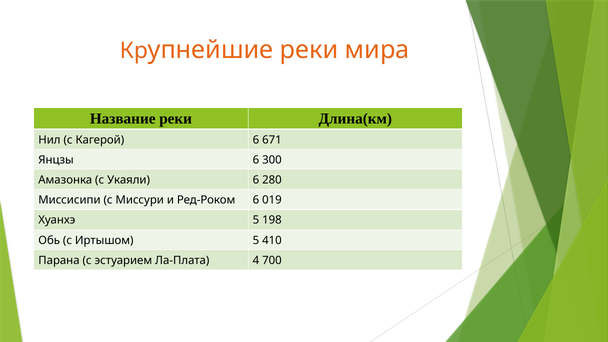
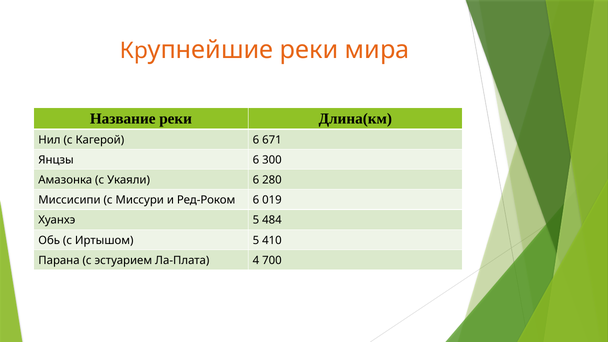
198: 198 -> 484 (272, 220)
